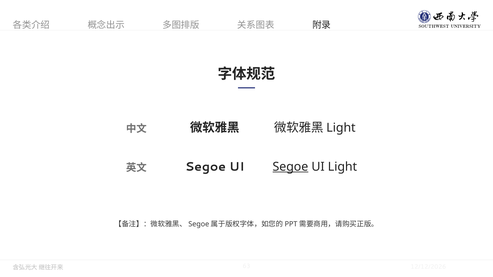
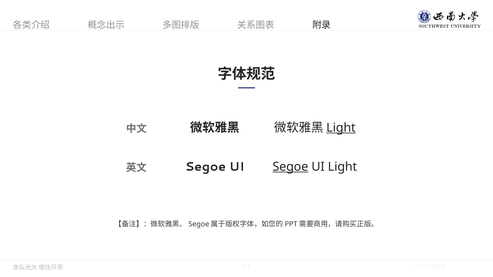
Light underline: none -> present (341, 128)
